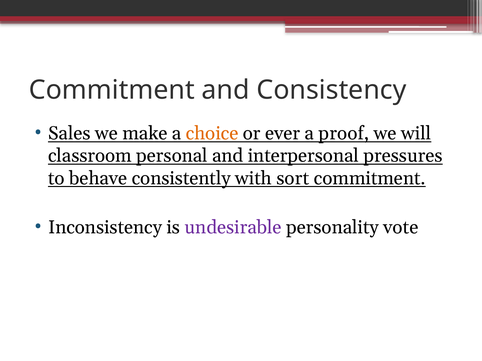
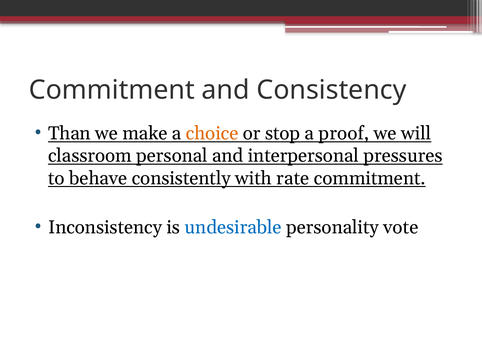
Sales: Sales -> Than (69, 133)
ever: ever -> stop (283, 133)
sort: sort -> rate (293, 179)
undesirable colour: purple -> blue (233, 228)
